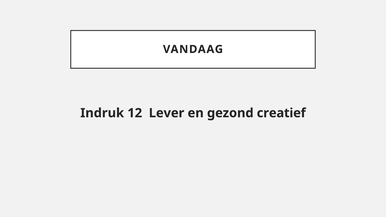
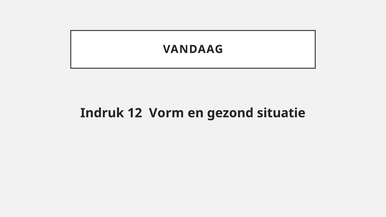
Lever: Lever -> Vorm (166, 113)
creatief: creatief -> situatie (281, 113)
